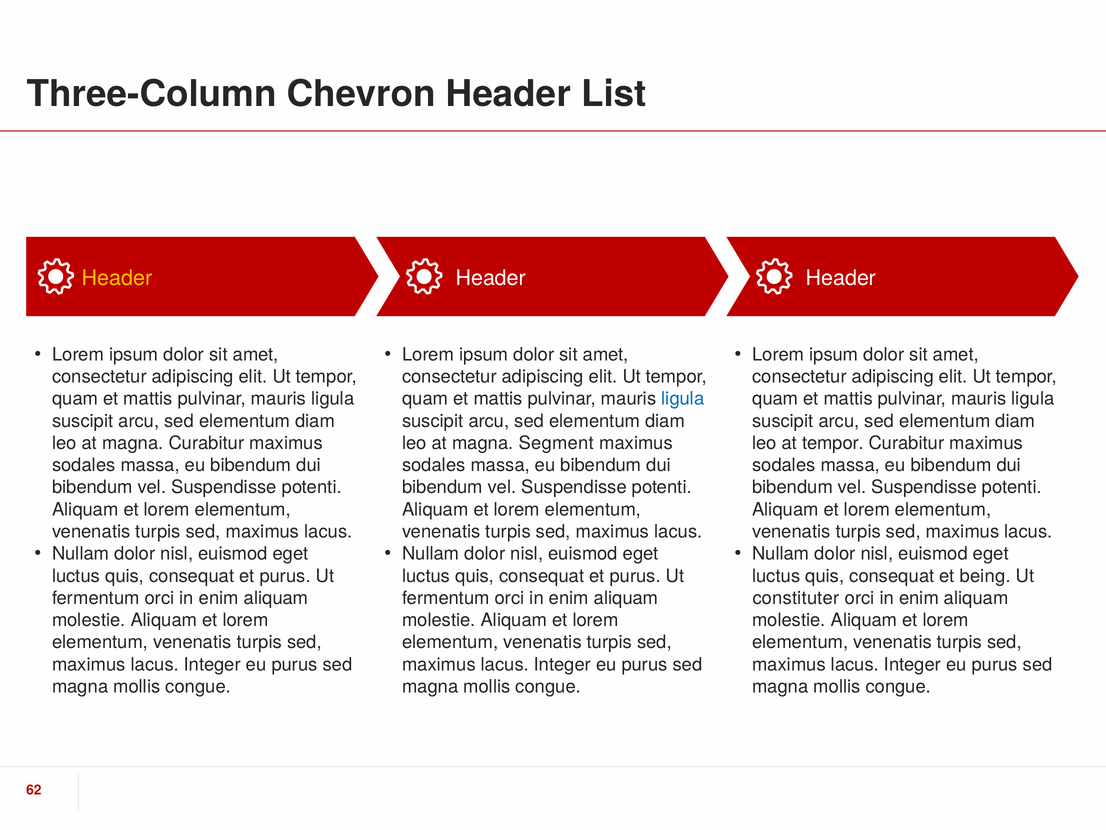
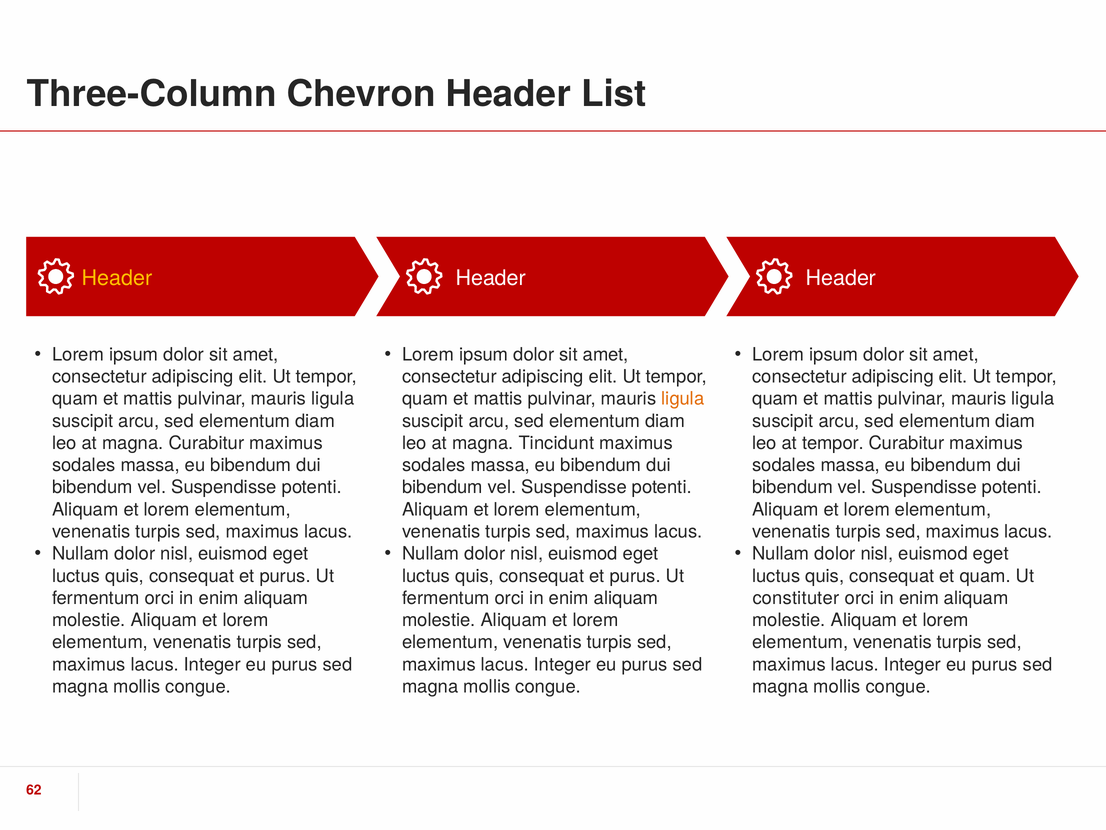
ligula colour: blue -> orange (683, 399)
Segment: Segment -> Tincidunt (556, 443)
et being: being -> quam (985, 576)
